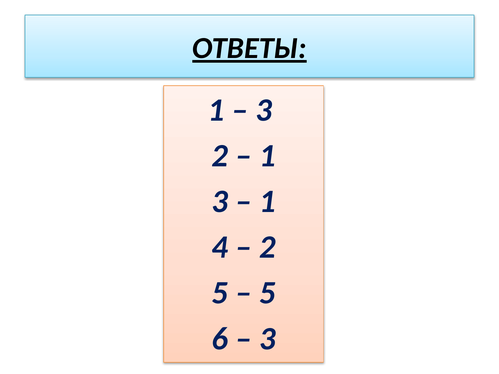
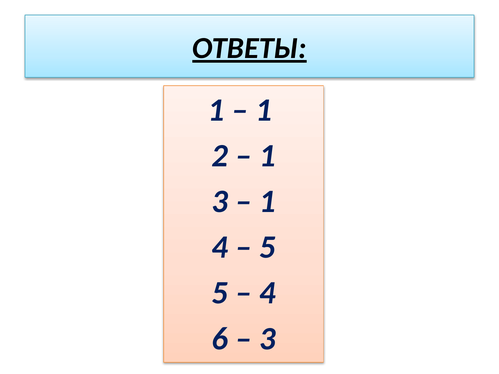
3: 3 -> 1 (264, 110)
2: 2 -> 5 (267, 247)
5: 5 -> 4 (267, 293)
